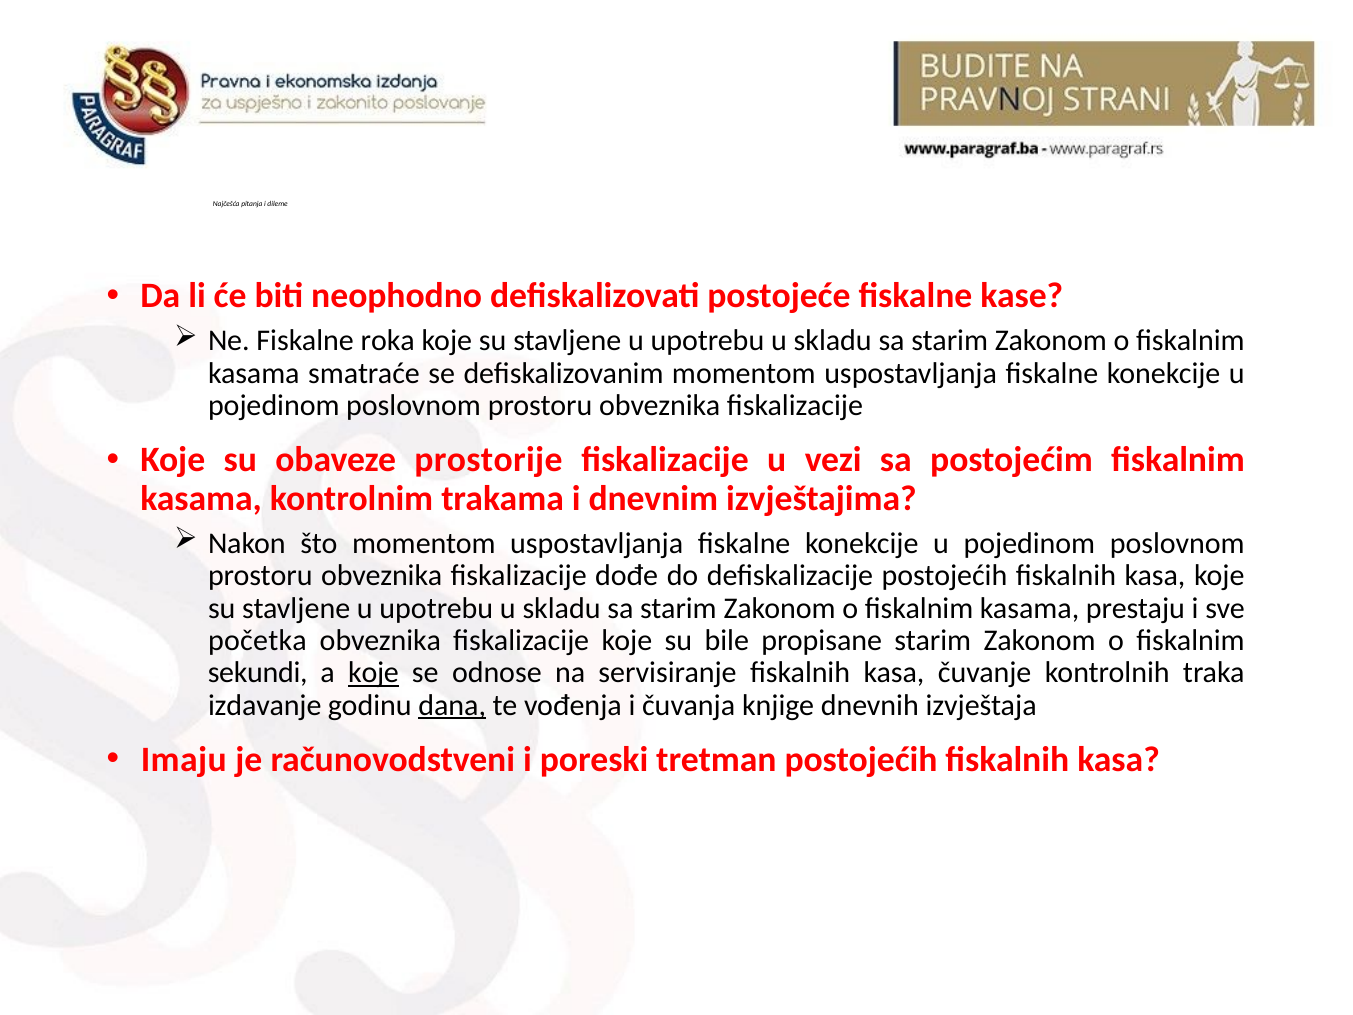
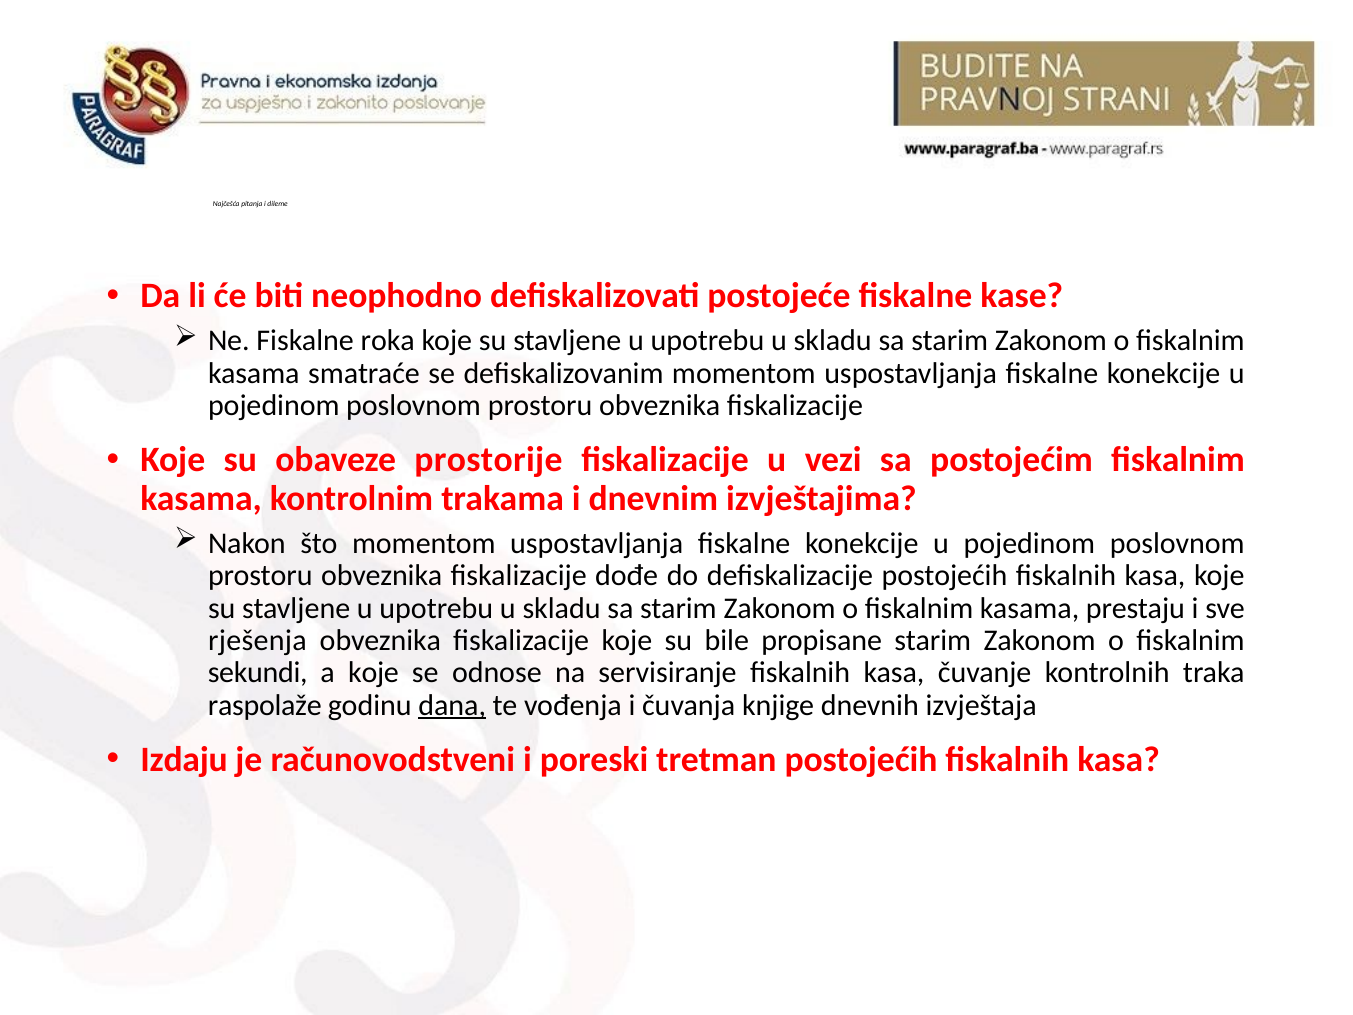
početka: početka -> rješenja (257, 640)
koje underline: present -> none (374, 673)
izdavanje: izdavanje -> raspolaže (265, 705)
Imaju: Imaju -> Izdaju (184, 759)
